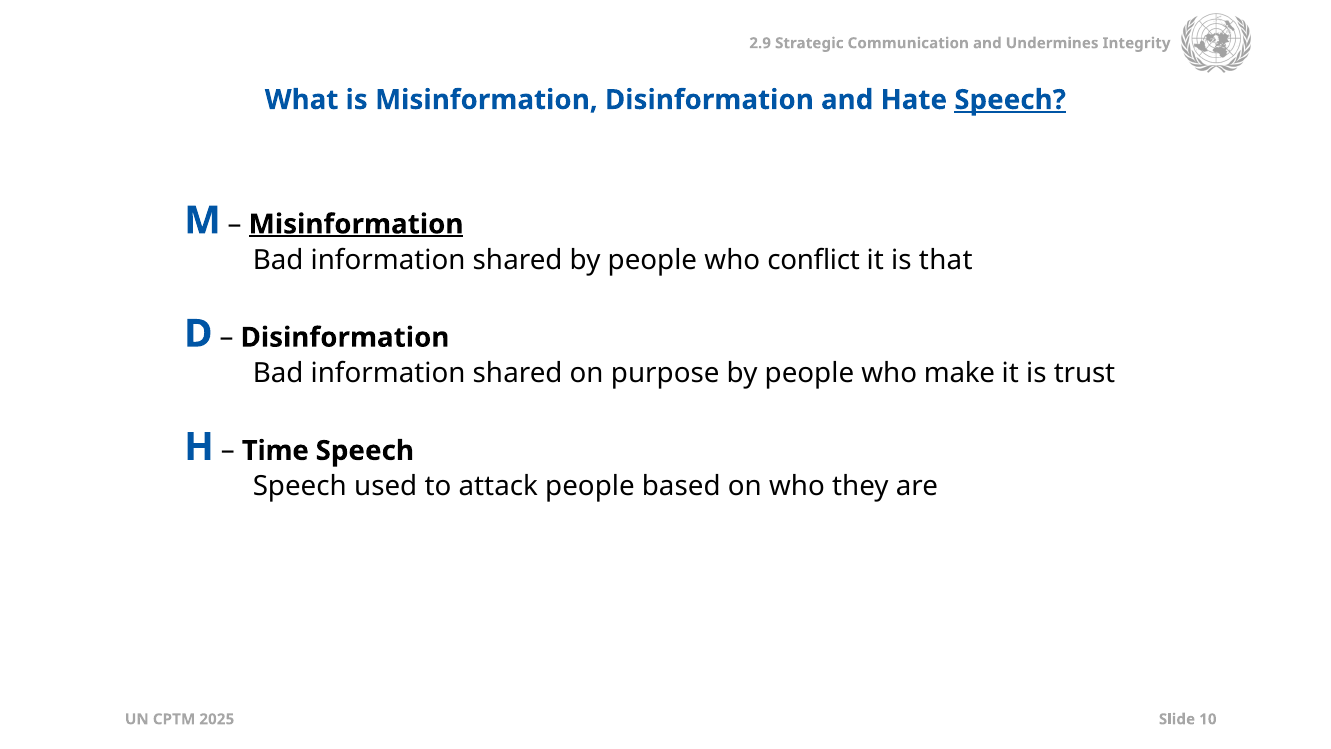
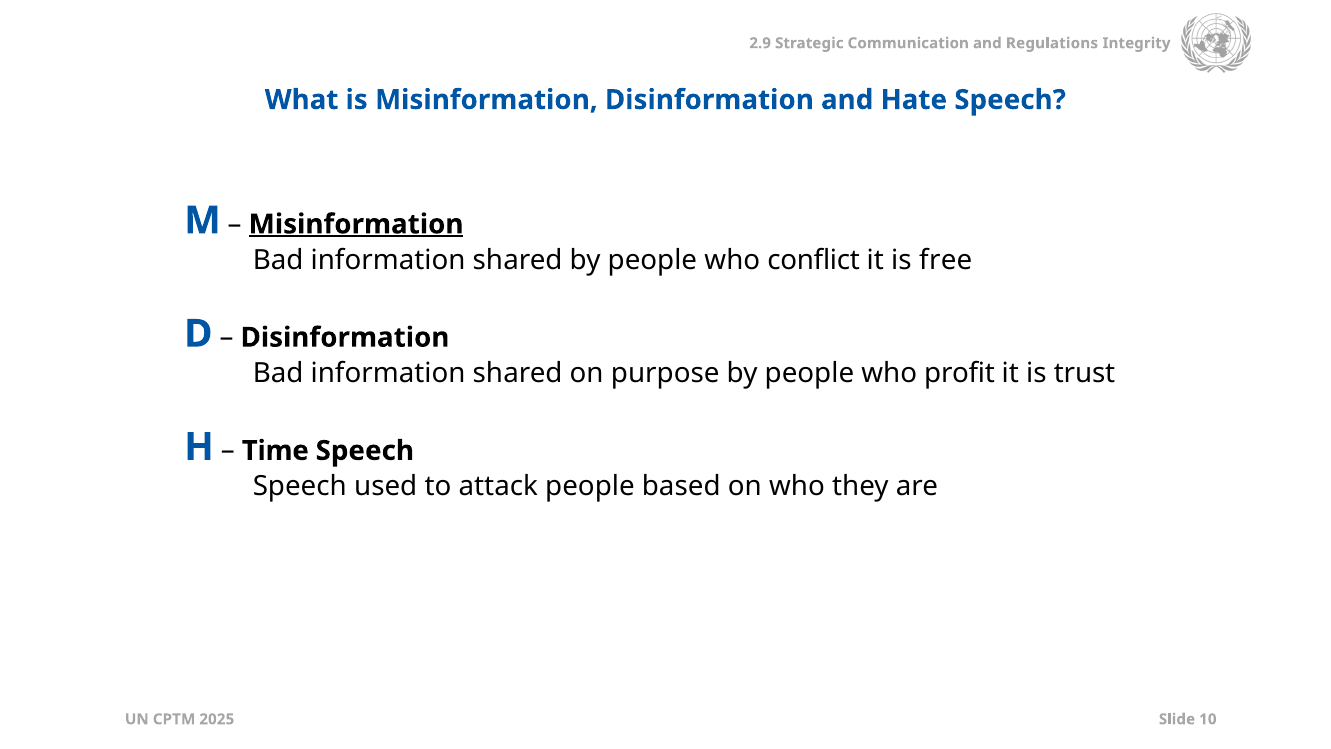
Undermines: Undermines -> Regulations (1052, 43)
Speech underline: present -> none (1010, 100)
that: that -> free (946, 260)
make: make -> profit (960, 373)
